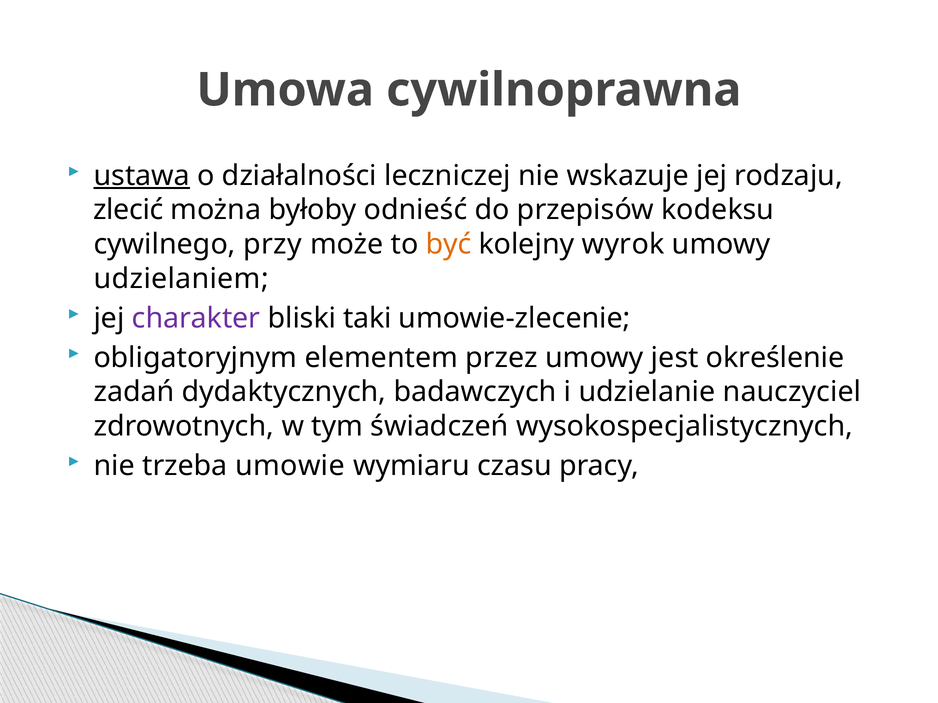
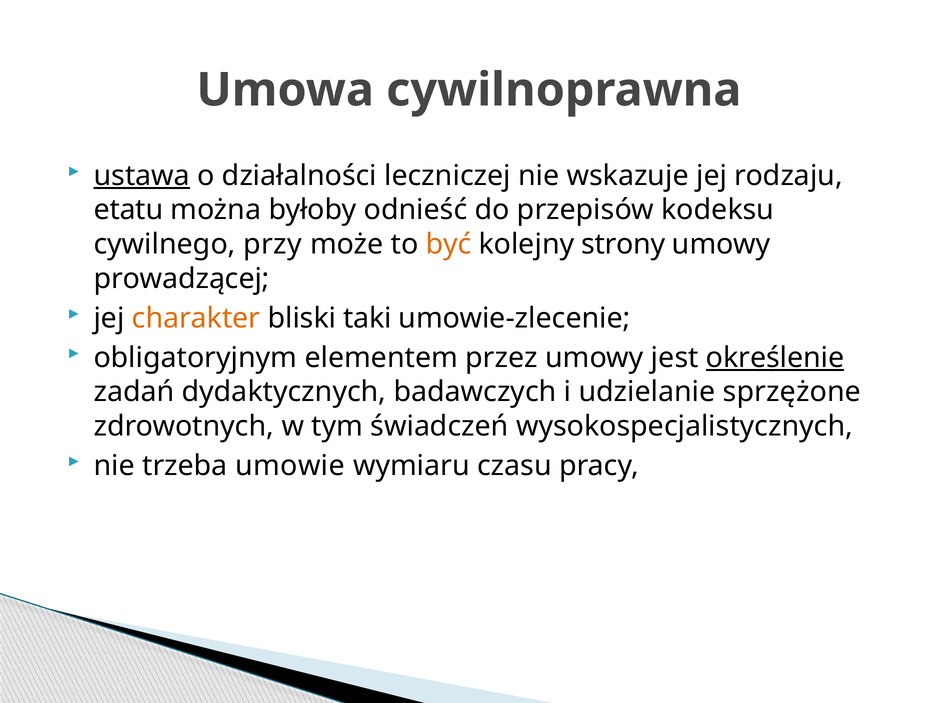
zlecić: zlecić -> etatu (128, 210)
wyrok: wyrok -> strony (623, 244)
udzielaniem: udzielaniem -> prowadzącej (182, 279)
charakter colour: purple -> orange (196, 318)
określenie underline: none -> present (775, 358)
nauczyciel: nauczyciel -> sprzężone (792, 392)
